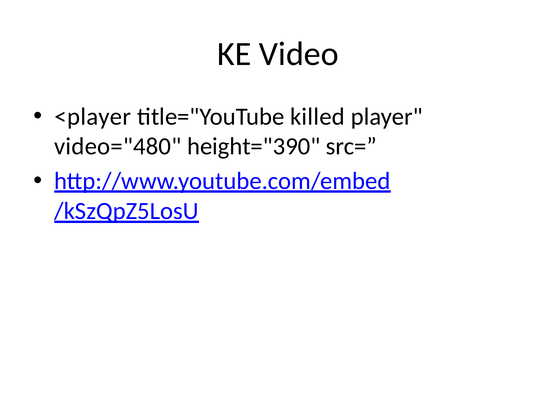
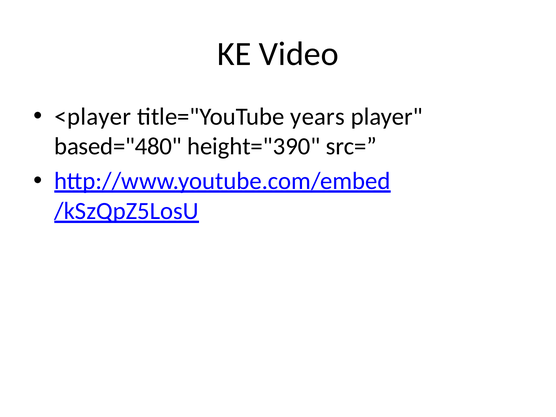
killed: killed -> years (318, 117)
video="480: video="480 -> based="480 (118, 146)
